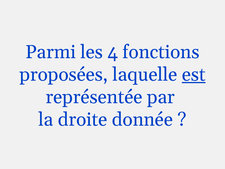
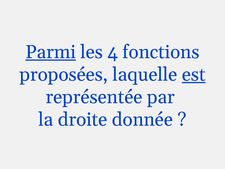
Parmi underline: none -> present (51, 52)
